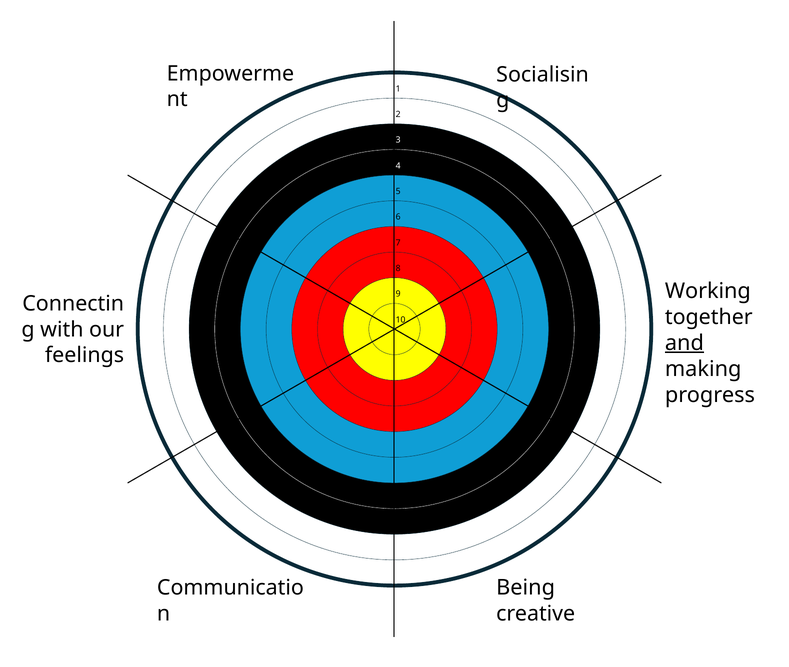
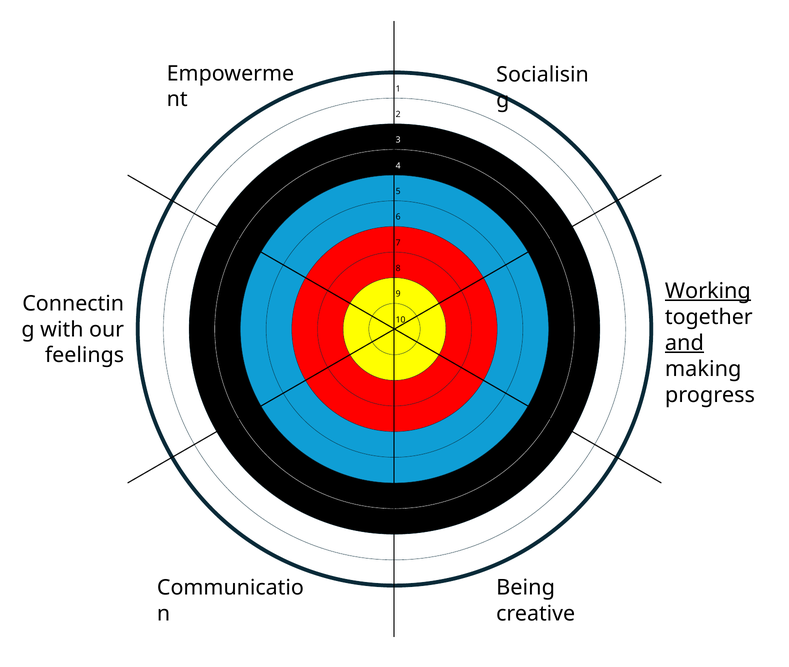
Working underline: none -> present (708, 291)
